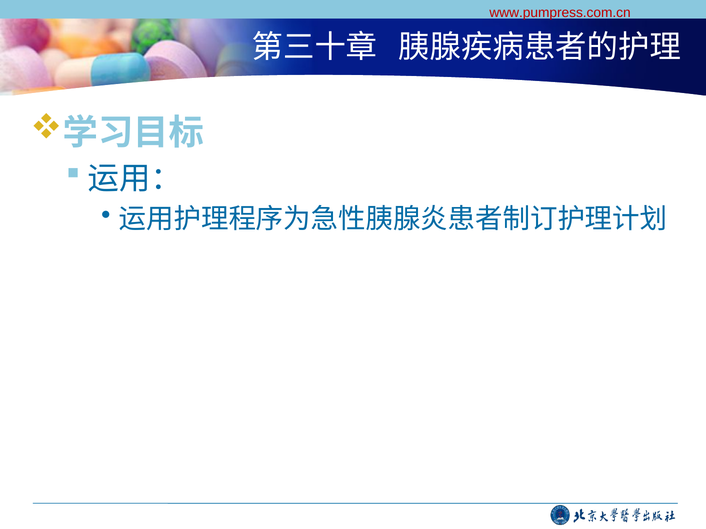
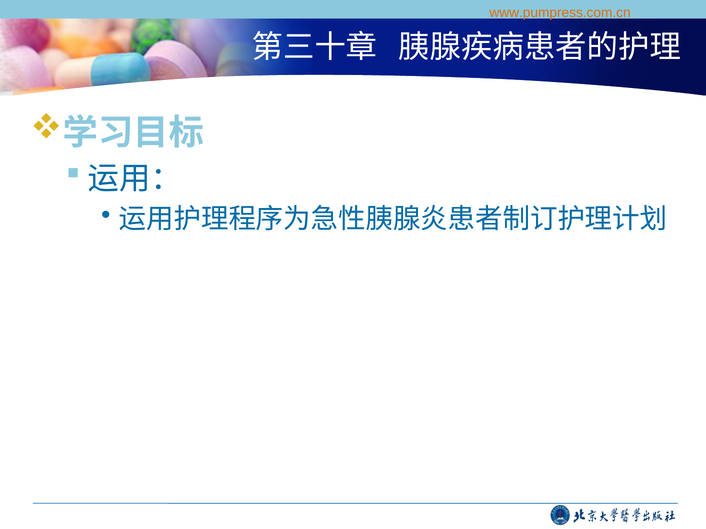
www.pumpress.com.cn colour: red -> orange (560, 13)
